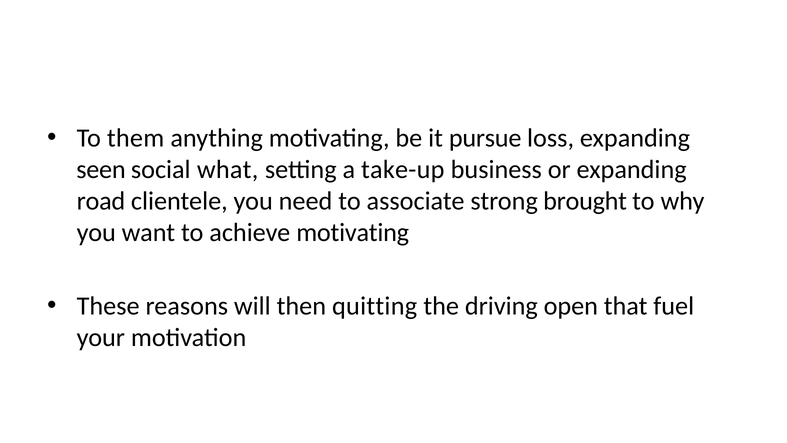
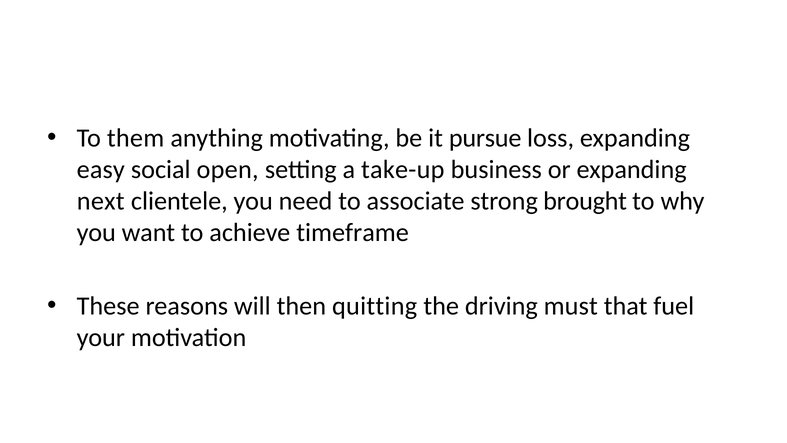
seen: seen -> easy (101, 169)
what: what -> open (228, 169)
road: road -> next (101, 201)
achieve motivating: motivating -> timeframe (353, 232)
open: open -> must (571, 306)
